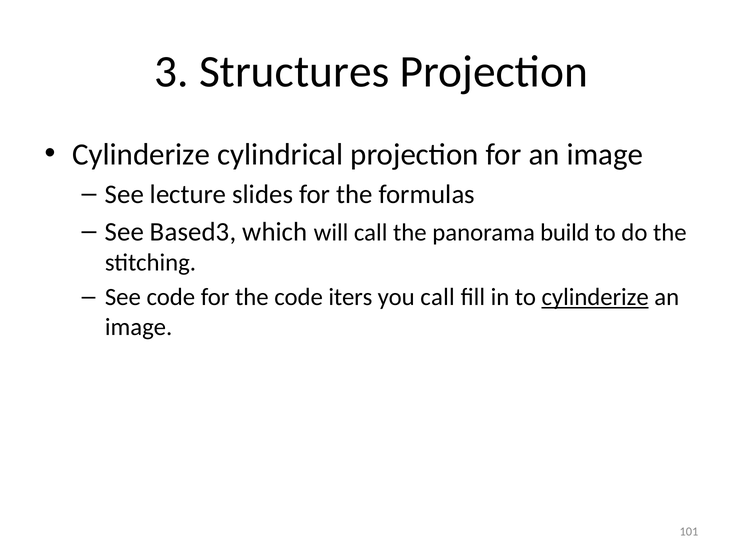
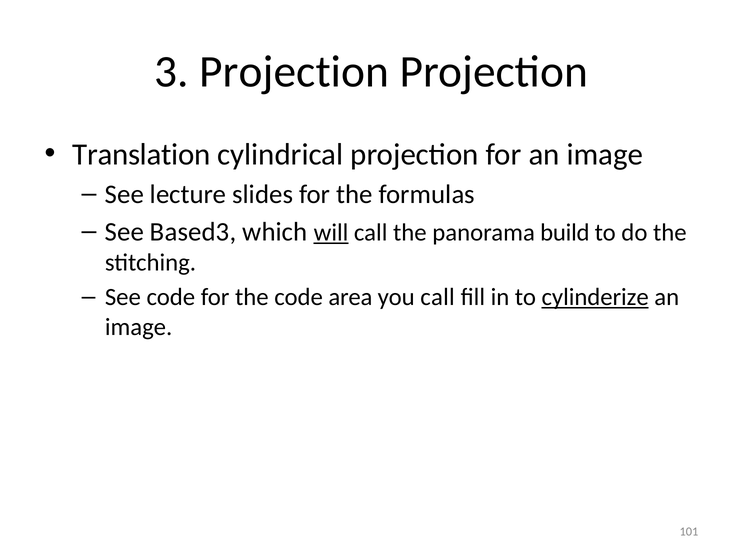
3 Structures: Structures -> Projection (294, 72)
Cylinderize: Cylinderize -> Translation (141, 154)
will underline: none -> present (331, 233)
iters: iters -> area (350, 297)
